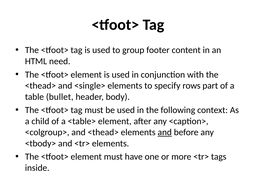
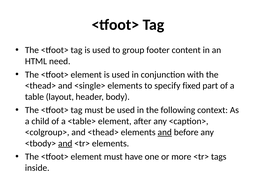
rows: rows -> fixed (192, 86)
bullet: bullet -> layout (60, 97)
and underline: none -> present (65, 143)
